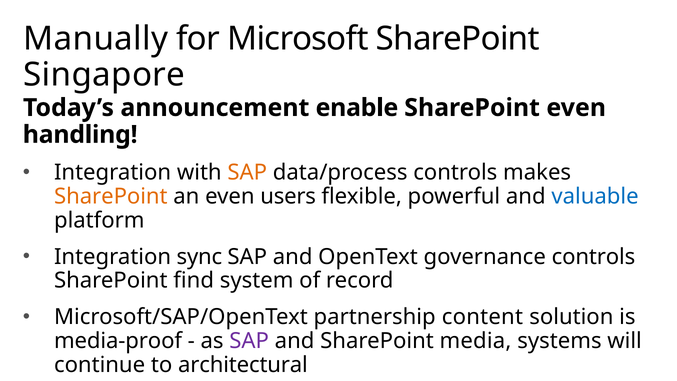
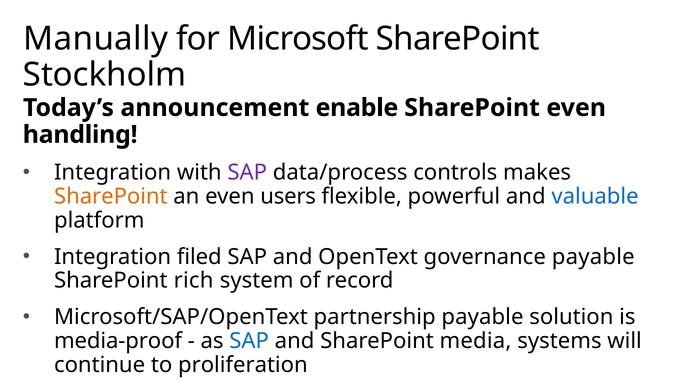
Singapore: Singapore -> Stockholm (104, 75)
SAP colour: orange -> purple (247, 172)
sync: sync -> filed (199, 257)
governance controls: controls -> payable (593, 257)
find: find -> rich (194, 281)
partnership content: content -> payable (482, 317)
SAP colour: purple -> blue (249, 341)
architectural: architectural -> proliferation (243, 365)
